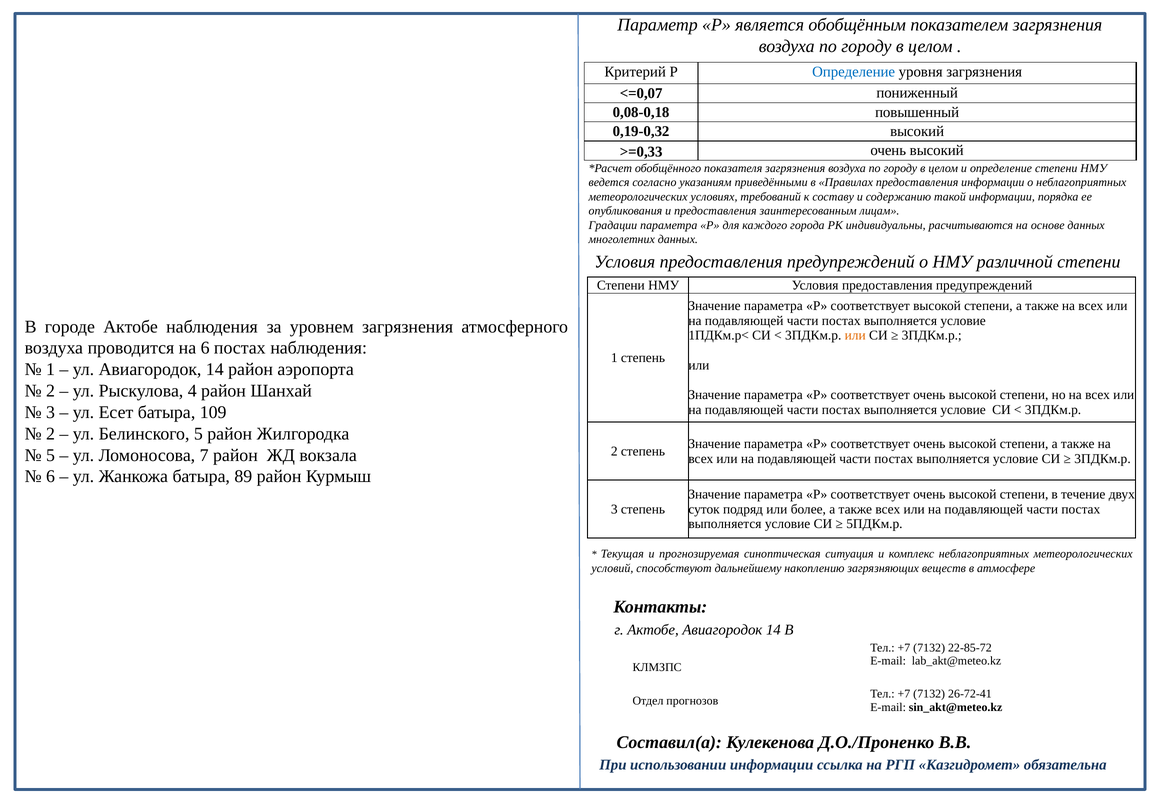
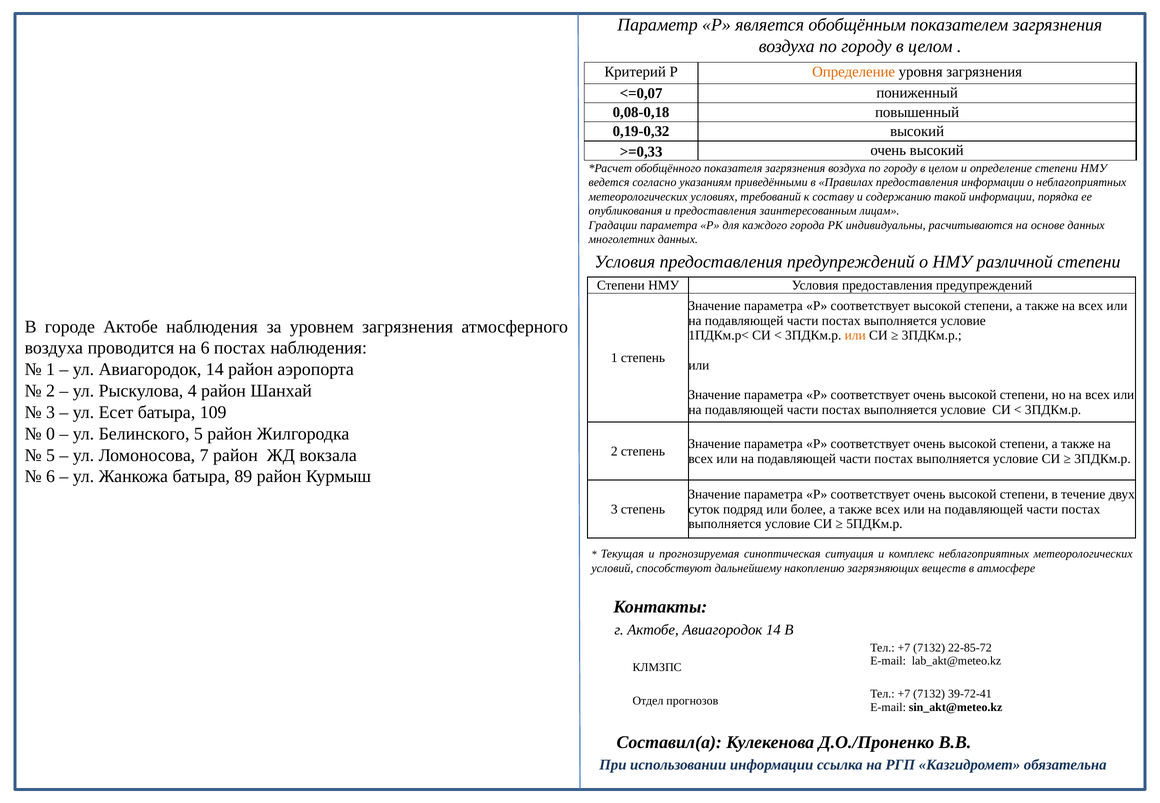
Определение colour: blue -> orange (854, 72)
2: 2 -> 0 (51, 434)
26-72-41: 26-72-41 -> 39-72-41 (970, 694)
